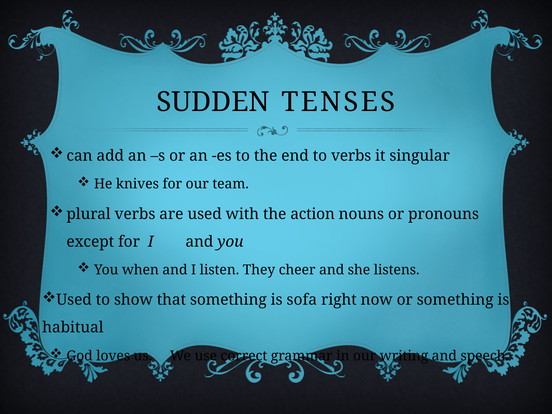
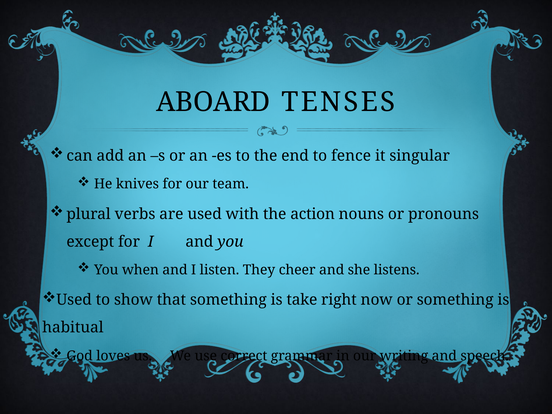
SUDDEN: SUDDEN -> ABOARD (213, 102)
to verbs: verbs -> fence (351, 156)
sofa: sofa -> take (302, 300)
